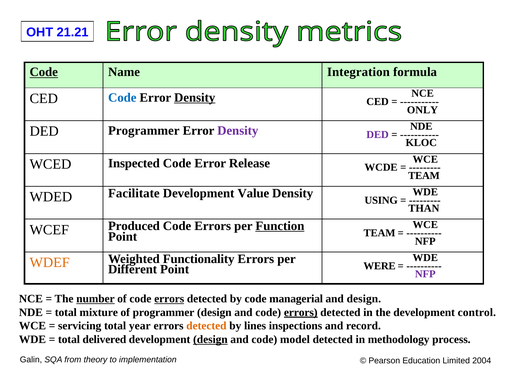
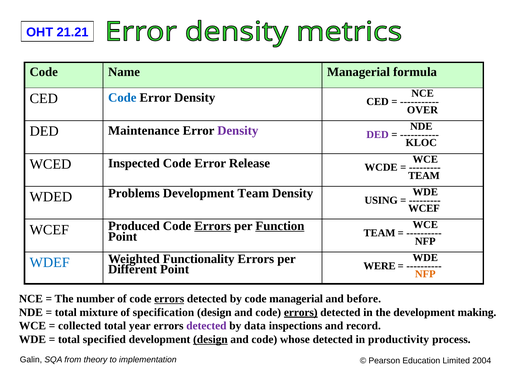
Code underline: present -> none (44, 72)
Name Integration: Integration -> Managerial (358, 72)
Density underline: present -> none (195, 97)
ONLY: ONLY -> OVER (422, 110)
DED Programmer: Programmer -> Maintenance (144, 130)
Facilitate: Facilitate -> Problems (134, 193)
Development Value: Value -> Team (253, 193)
THAN: THAN -> WCEF (424, 208)
Errors underline: none -> present (213, 226)
WDEF colour: orange -> blue (50, 262)
NFP colour: purple -> orange (425, 274)
number underline: present -> none (95, 298)
and design: design -> before (364, 298)
of programmer: programmer -> specification (163, 312)
control: control -> making (477, 312)
servicing: servicing -> collected (80, 325)
detected colour: orange -> purple (206, 325)
lines: lines -> data (255, 325)
delivered: delivered -> specified (104, 339)
model: model -> whose (295, 339)
methodology: methodology -> productivity (399, 339)
